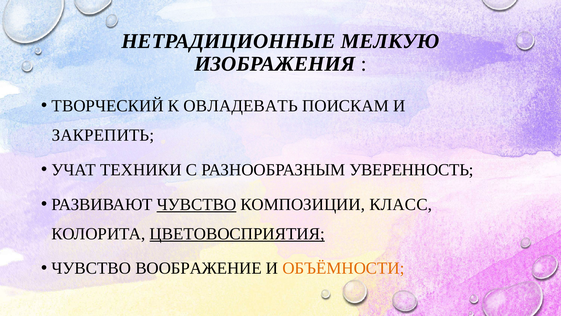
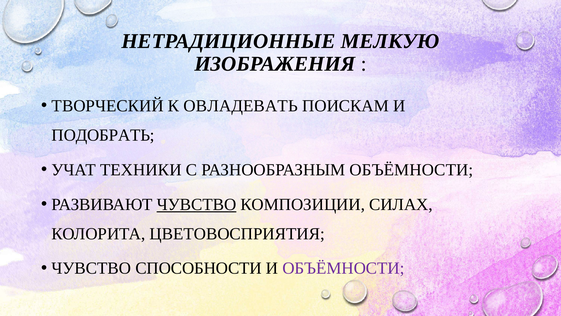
ЗАКРЕПИТЬ: ЗАКРЕПИТЬ -> ПОДОБРАТЬ (103, 135)
РАЗНООБРАЗНЫМ УВЕРЕННОСТЬ: УВЕРЕННОСТЬ -> ОБЪЁМНОСТИ (411, 170)
КЛАСС: КЛАСС -> СИЛАХ (401, 204)
ЦВЕТОВОСПРИЯТИЯ underline: present -> none (237, 233)
ВООБРАЖЕНИЕ: ВООБРАЖЕНИЕ -> СПОСОБНОСТИ (199, 268)
ОБЪЁМНОСТИ colour: orange -> purple (343, 268)
